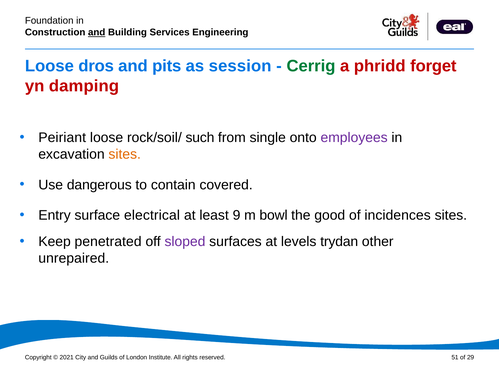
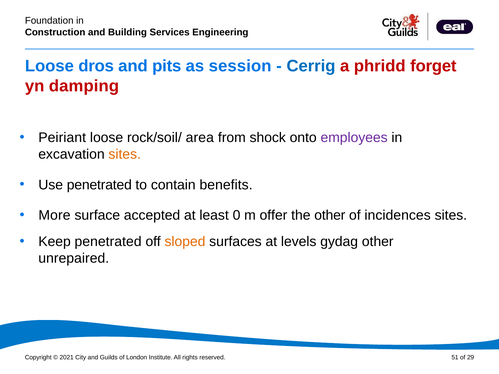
and underline: present -> none (97, 32)
Cerrig colour: green -> blue (311, 66)
such: such -> area (200, 138)
single: single -> shock (268, 138)
Use dangerous: dangerous -> penetrated (99, 185)
covered: covered -> benefits (226, 185)
Entry: Entry -> More (54, 215)
electrical: electrical -> accepted (152, 215)
9: 9 -> 0 (237, 215)
bowl: bowl -> offer (273, 215)
the good: good -> other (330, 215)
sloped colour: purple -> orange (185, 242)
trydan: trydan -> gydag (339, 242)
